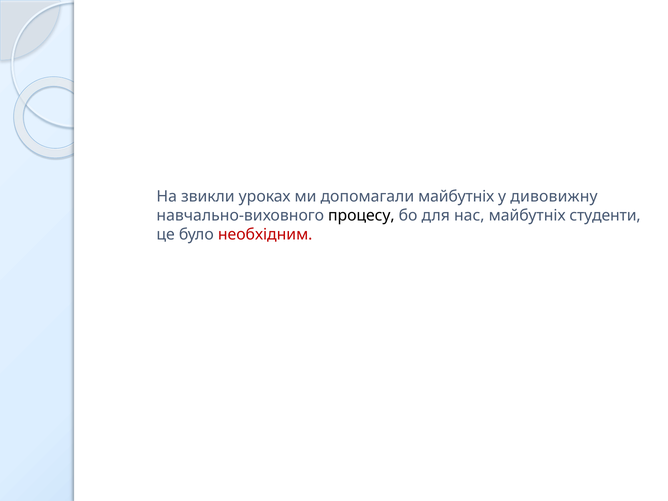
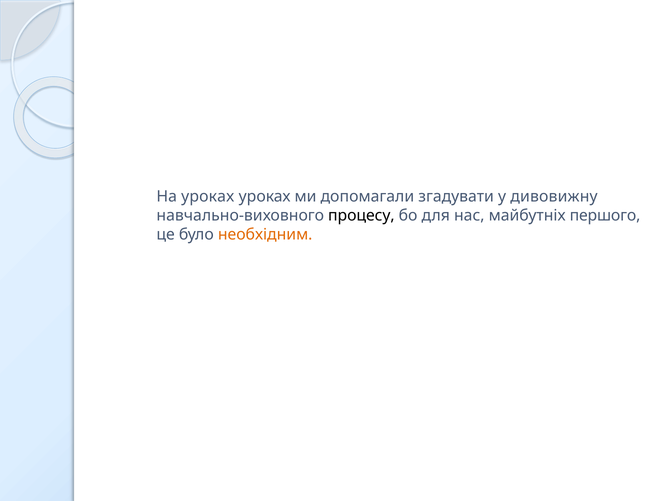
На звикли: звикли -> уроках (208, 197)
допомагали майбутніх: майбутніх -> згадувати (456, 197)
студенти: студенти -> першого (605, 215)
необхідним colour: red -> orange (265, 234)
